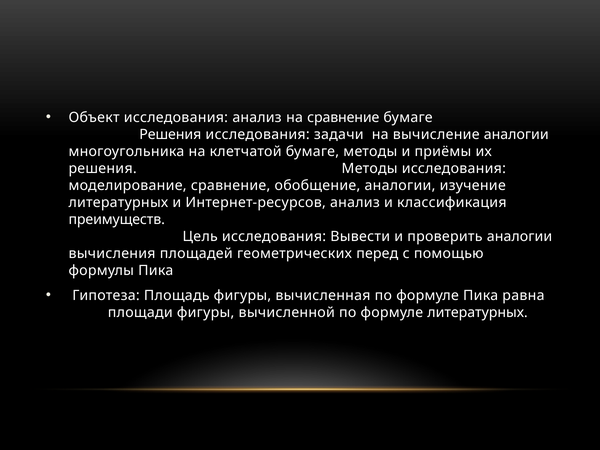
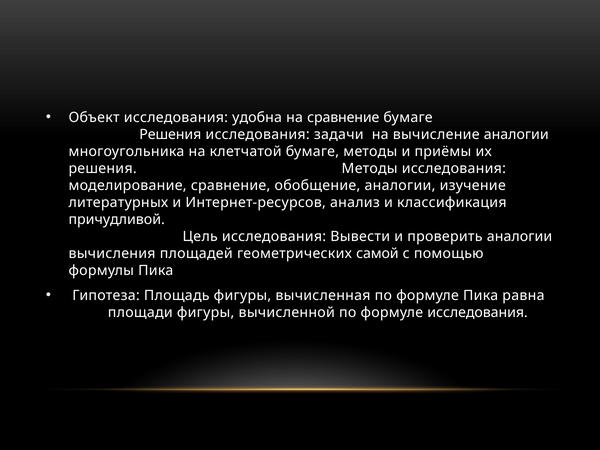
исследования анализ: анализ -> удобна (257, 117)
преимуществ: преимуществ -> причудливой (117, 220)
перед: перед -> самой (377, 254)
формуле литературных: литературных -> исследования (478, 312)
